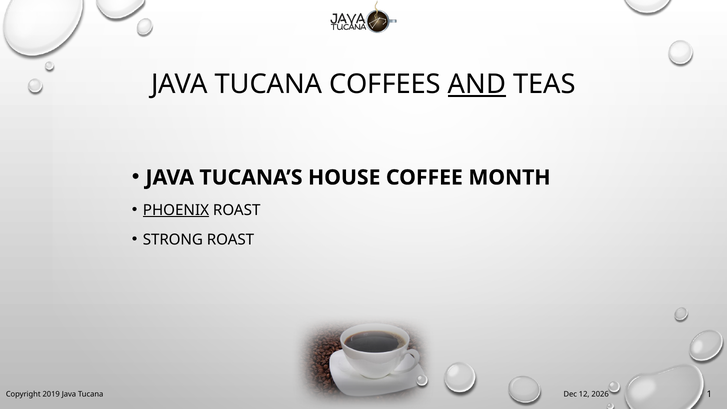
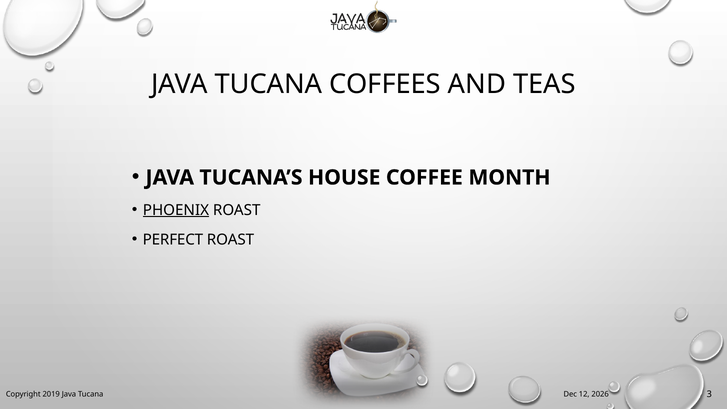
AND underline: present -> none (477, 84)
STRONG: STRONG -> PERFECT (173, 240)
1: 1 -> 3 (709, 394)
